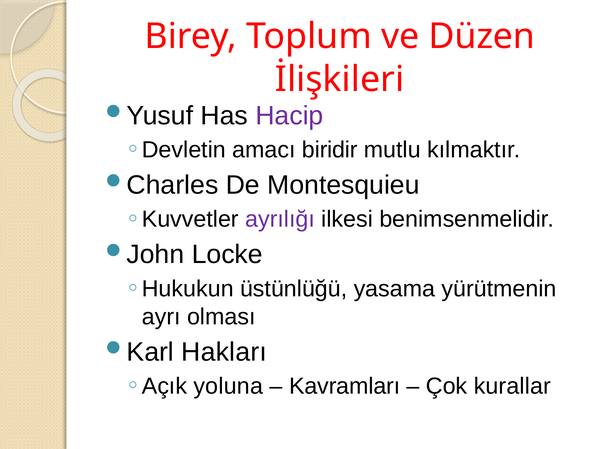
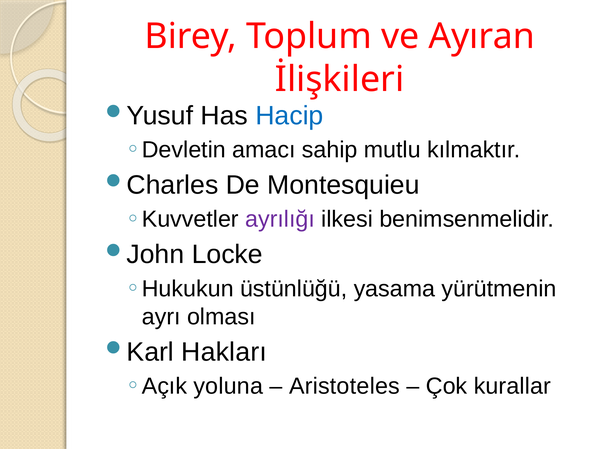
Düzen: Düzen -> Ayıran (482, 36)
Hacip colour: purple -> blue (289, 116)
biridir: biridir -> sahip (330, 150)
Kavramları: Kavramları -> Aristoteles (344, 386)
